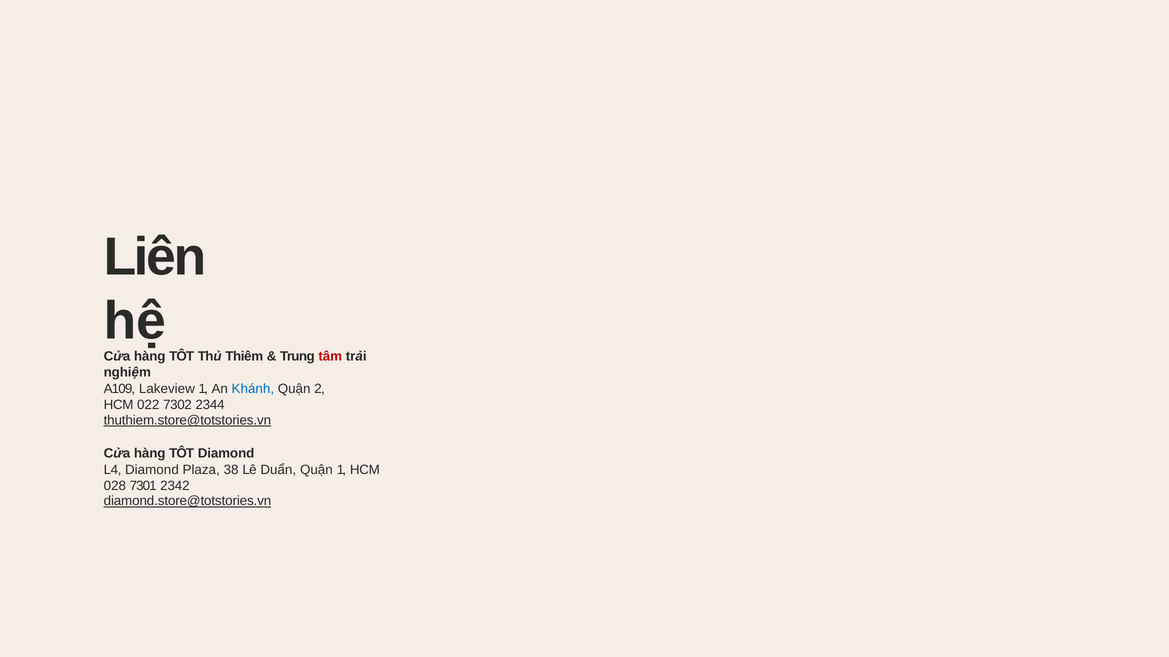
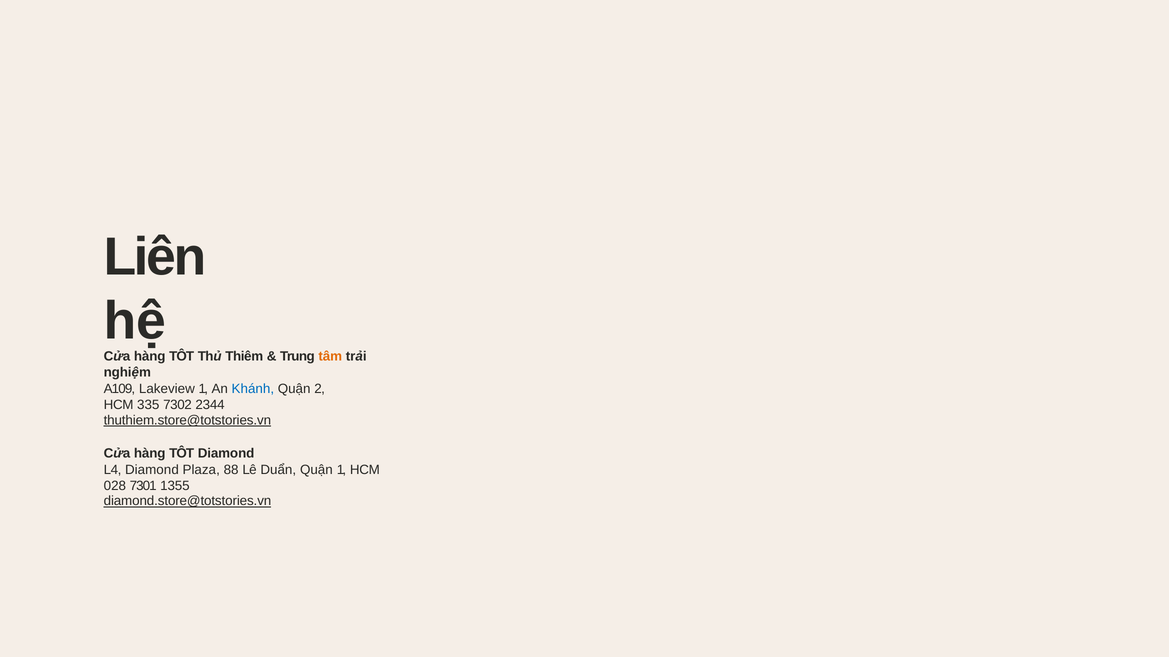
tâm colour: red -> orange (330, 357)
022: 022 -> 335 (148, 405)
38: 38 -> 88 (231, 470)
2342: 2342 -> 1355 (175, 486)
